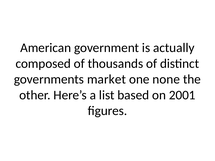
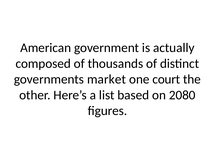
none: none -> court (166, 79)
2001: 2001 -> 2080 (182, 95)
